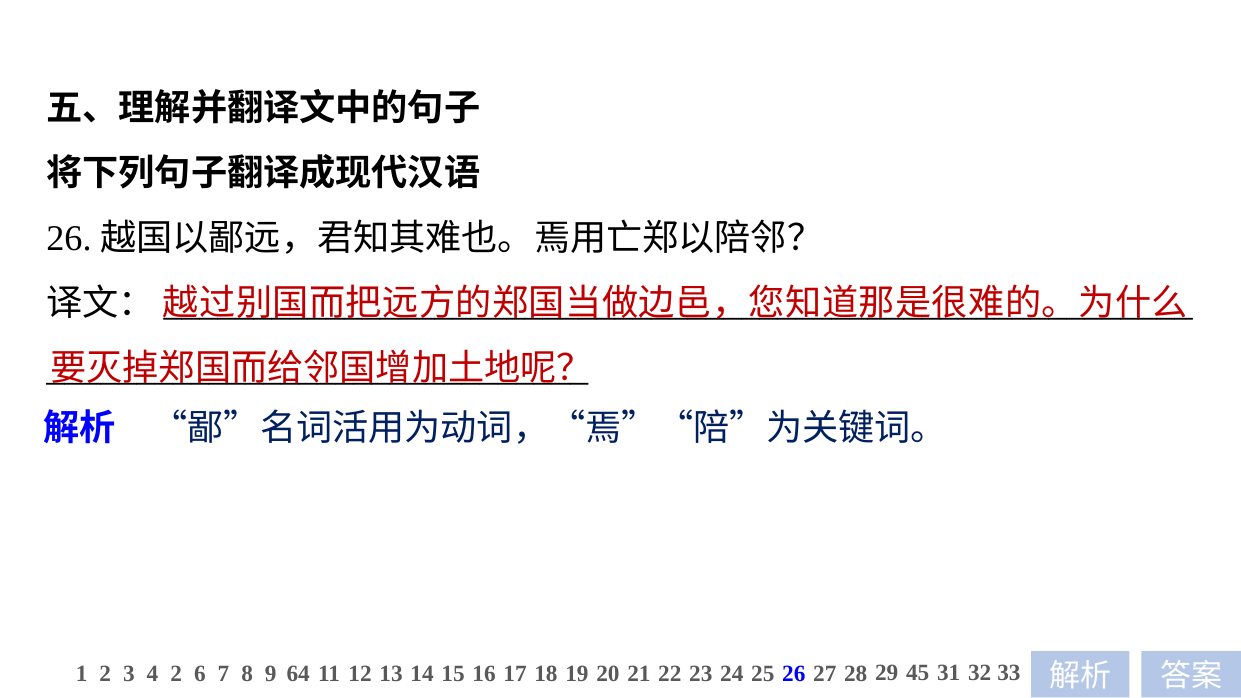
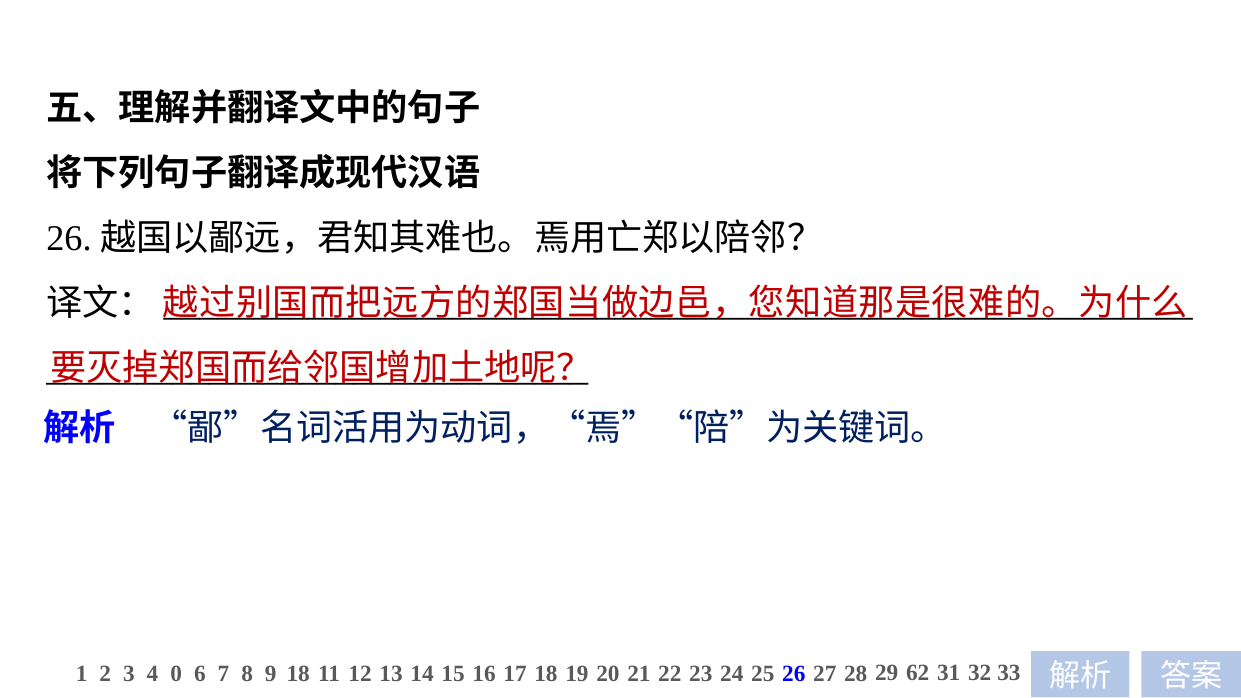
4 2: 2 -> 0 (176, 674)
9 64: 64 -> 18 (298, 674)
45: 45 -> 62 (918, 673)
